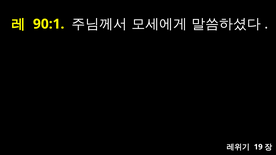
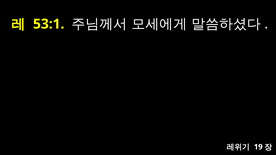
90:1: 90:1 -> 53:1 (49, 24)
